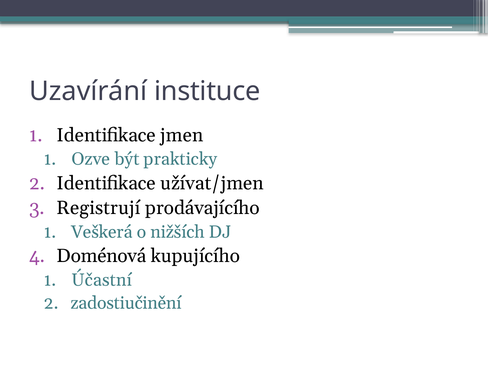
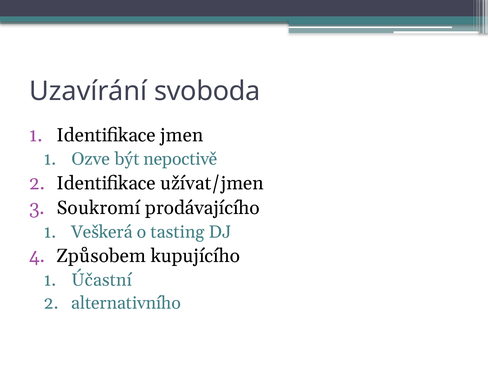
instituce: instituce -> svoboda (207, 91)
prakticky: prakticky -> nepoctivě (181, 159)
Registrují: Registrují -> Soukromí (99, 208)
nižších: nižších -> tasting (178, 232)
Doménová: Doménová -> Způsobem (101, 256)
zadostiučinění: zadostiučinění -> alternativního (126, 303)
